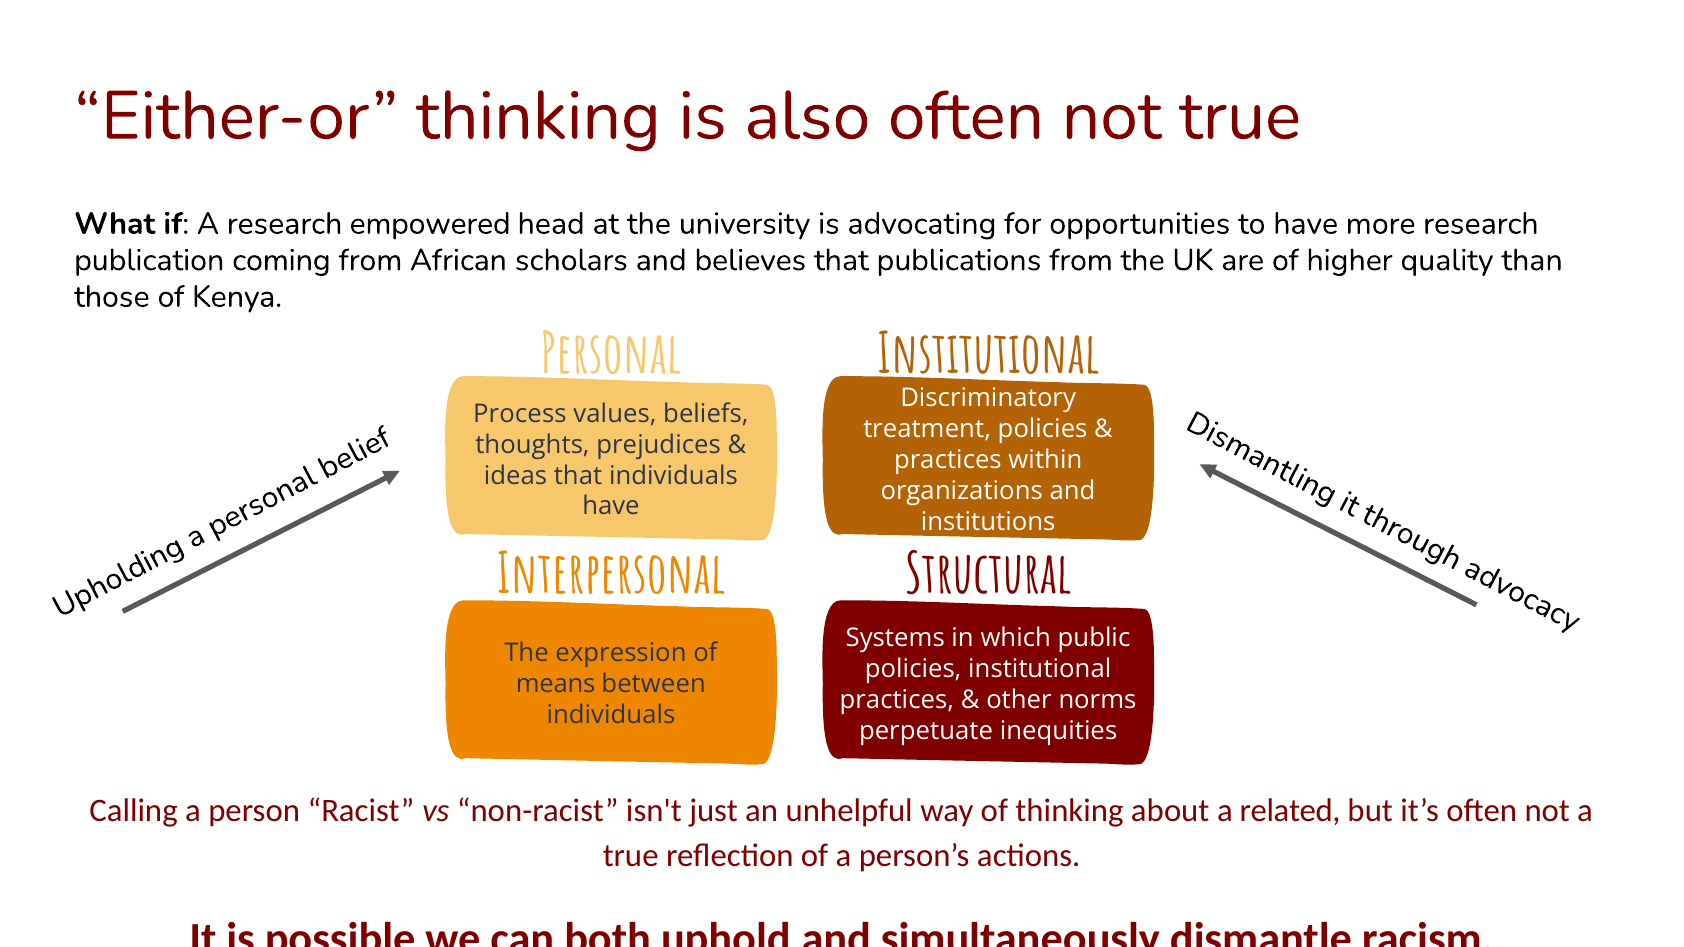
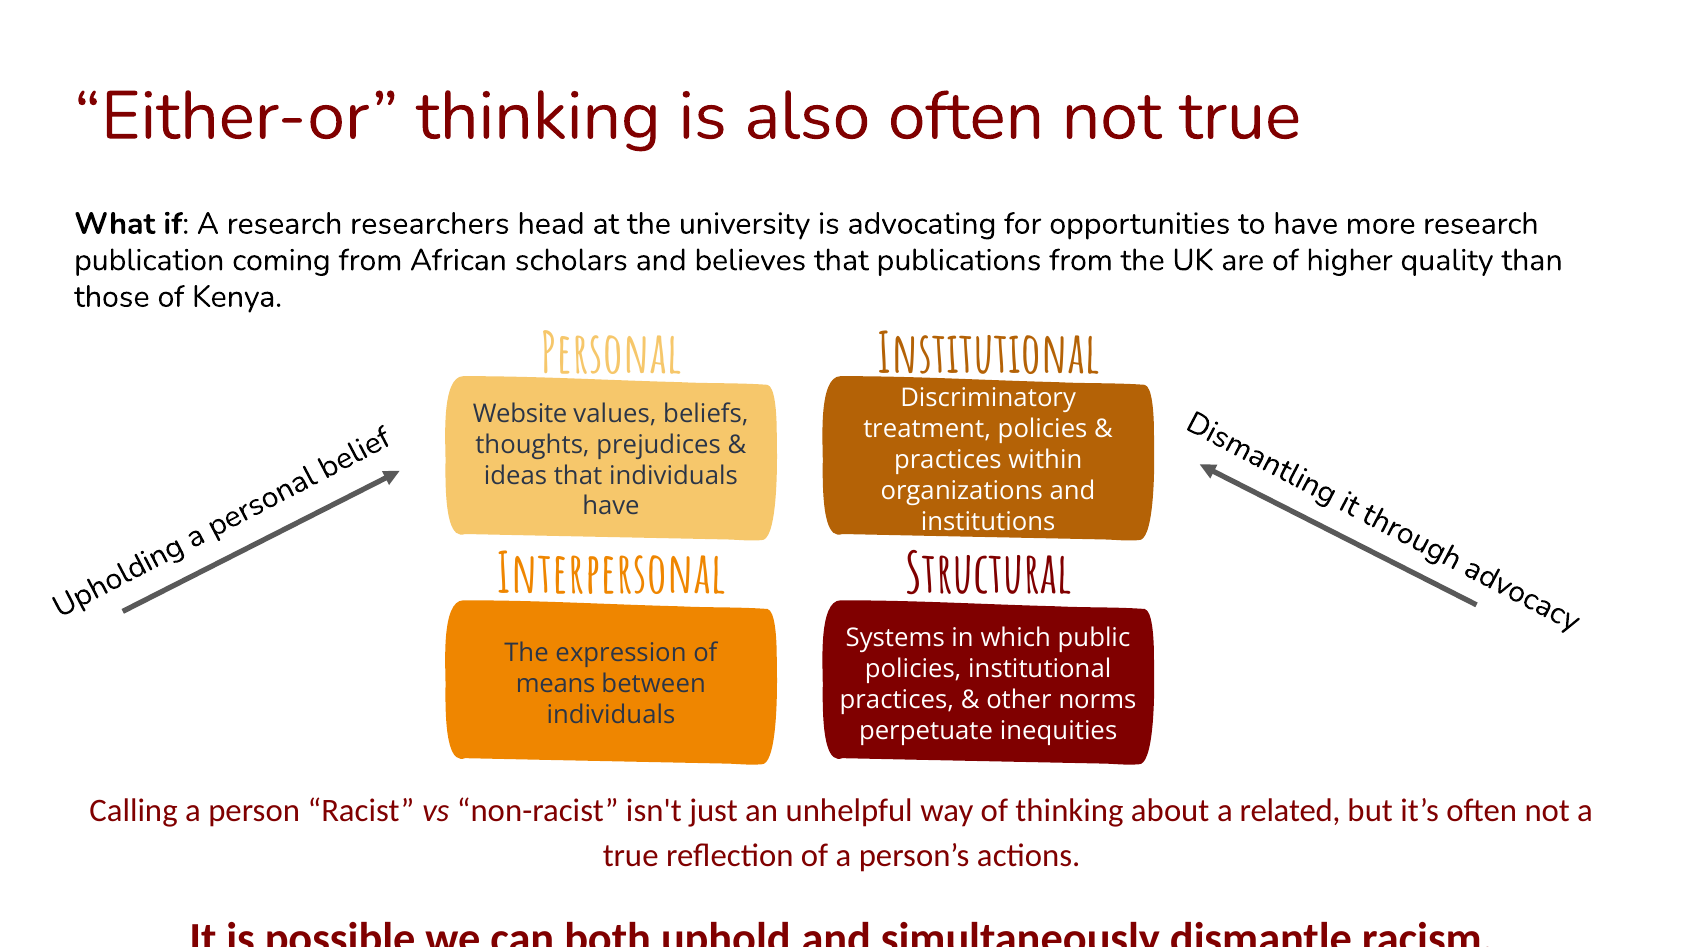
empowered: empowered -> researchers (430, 224)
Process: Process -> Website (520, 414)
